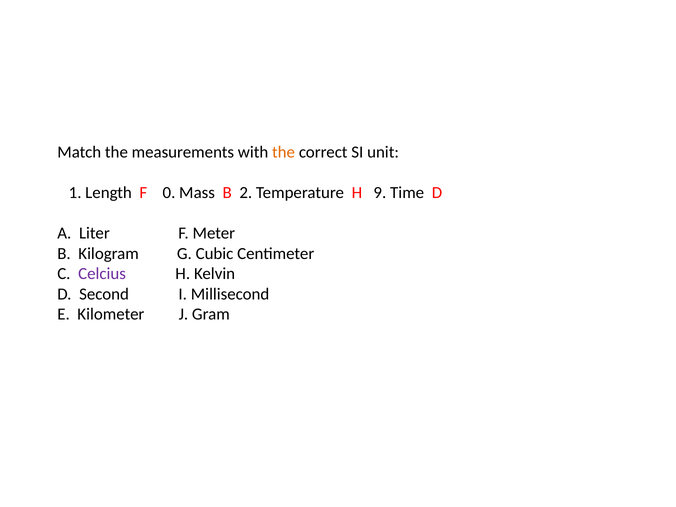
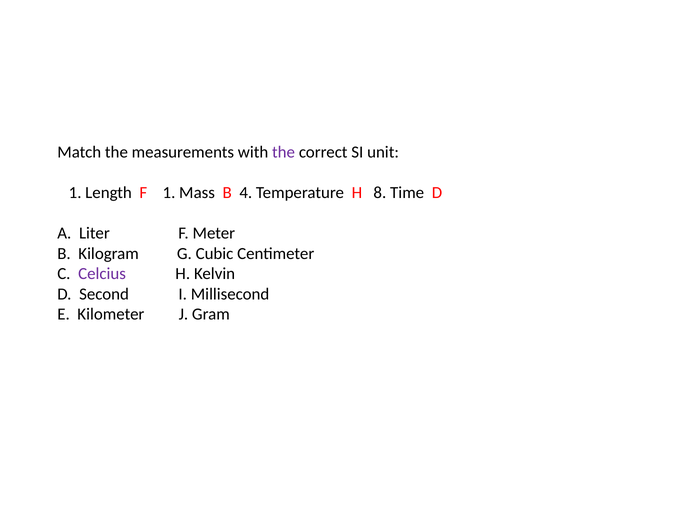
the colour: orange -> purple (284, 152)
F 0: 0 -> 1 (169, 193)
2: 2 -> 4 (246, 193)
9: 9 -> 8 (380, 193)
